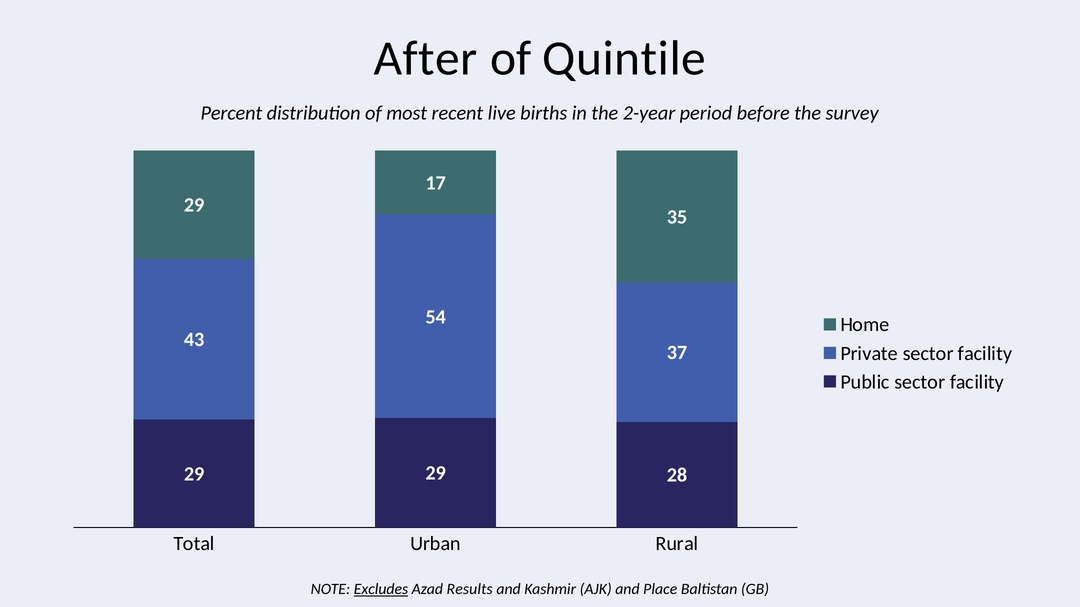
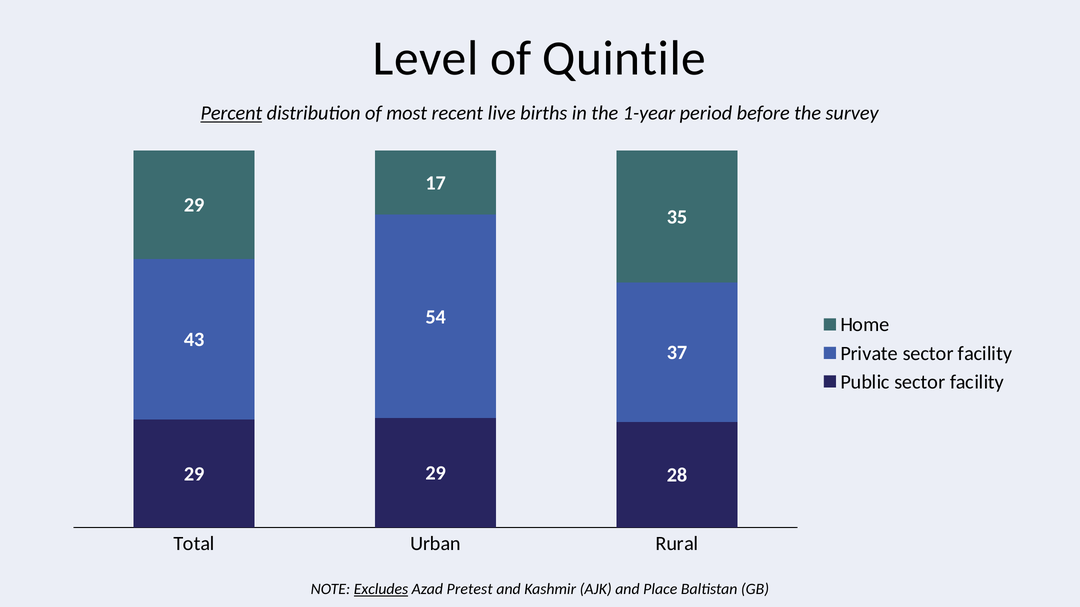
After: After -> Level (426, 58)
Percent underline: none -> present (231, 113)
2-year: 2-year -> 1-year (649, 113)
Results: Results -> Pretest (470, 590)
